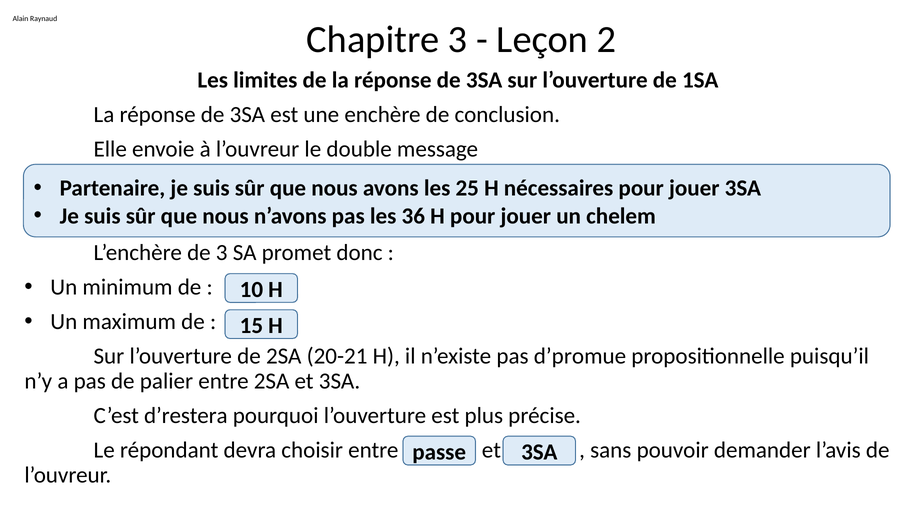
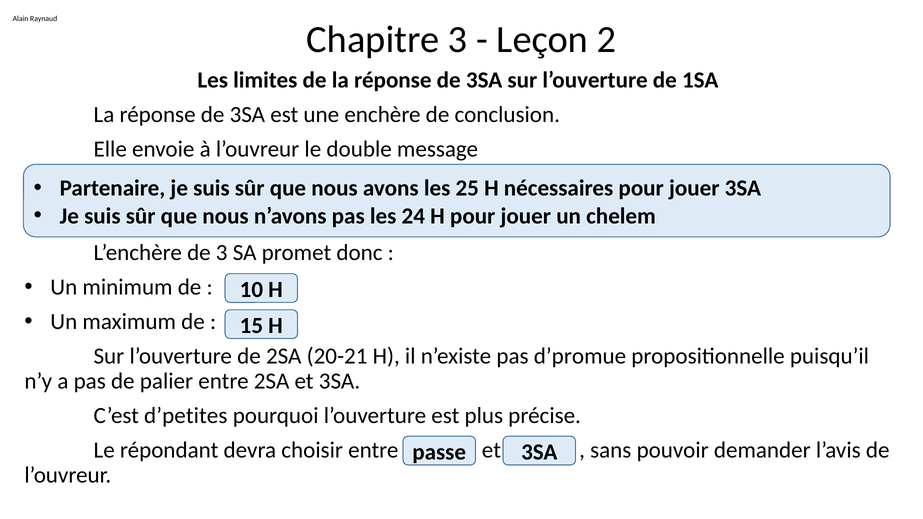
36: 36 -> 24 (413, 216)
d’restera: d’restera -> d’petites (186, 416)
